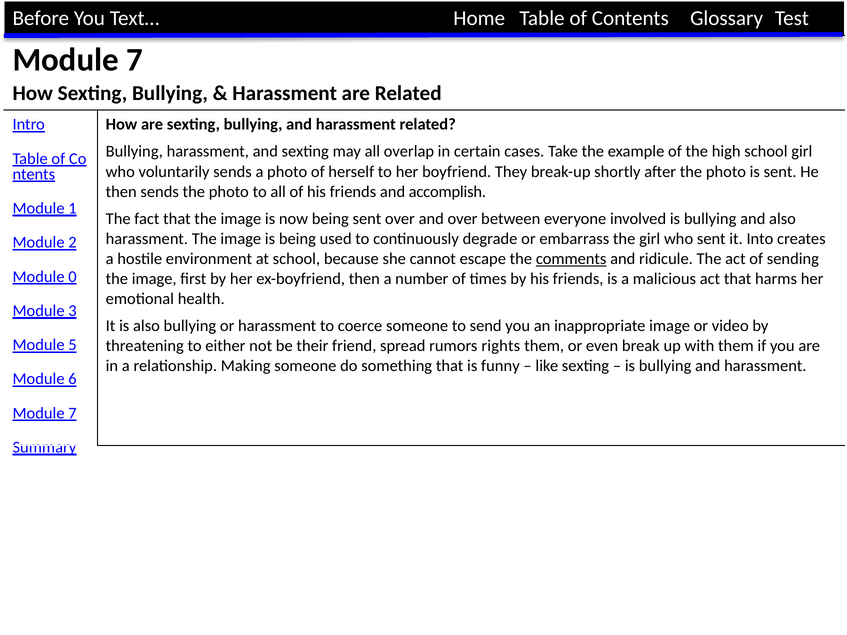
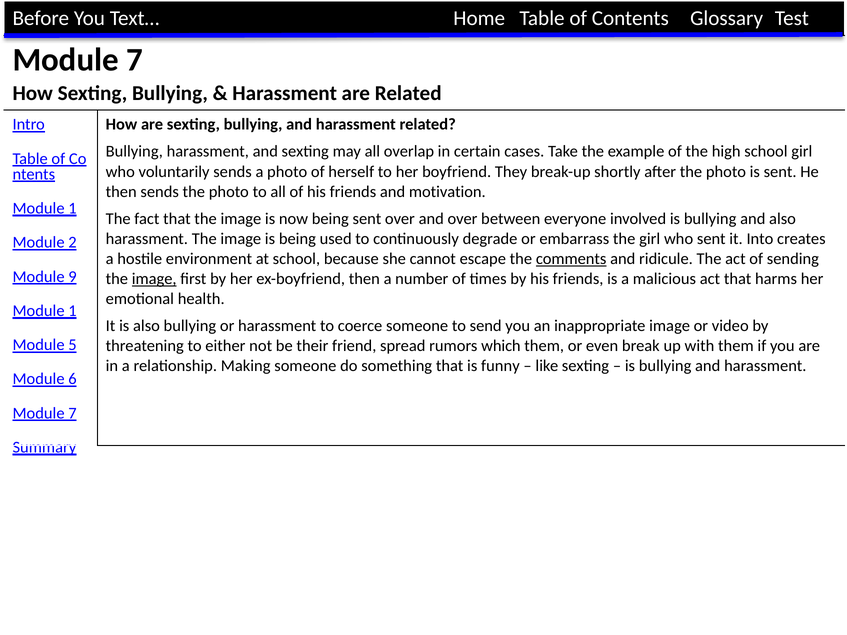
accomplish: accomplish -> motivation (447, 192)
0: 0 -> 9 (73, 277)
image underline: none -> present (154, 279)
3: 3 -> 1 (73, 311)
rights: rights -> which (501, 346)
